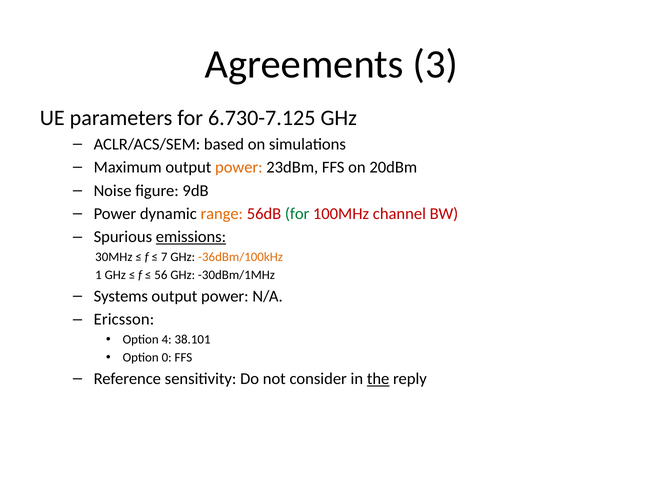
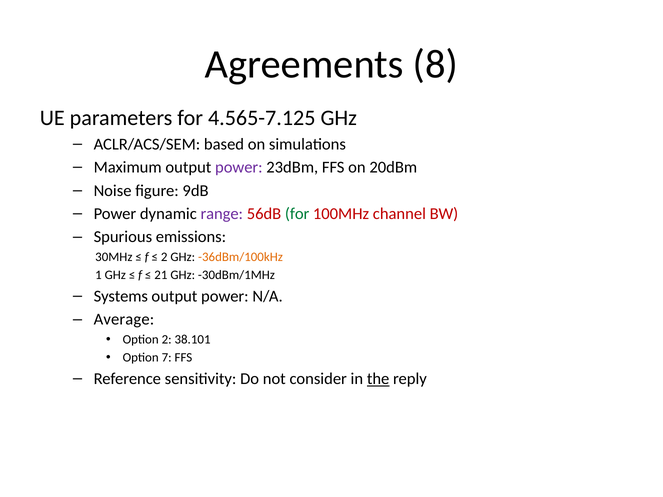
3: 3 -> 8 (435, 64)
6.730-7.125: 6.730-7.125 -> 4.565-7.125 (262, 118)
power colour: orange -> purple (239, 167)
range colour: orange -> purple (222, 214)
emissions underline: present -> none (191, 237)
7: 7 -> 2 (164, 257)
56: 56 -> 21 (161, 275)
Ericsson: Ericsson -> Average (124, 320)
Option 4: 4 -> 2 (167, 340)
0: 0 -> 7 (167, 358)
